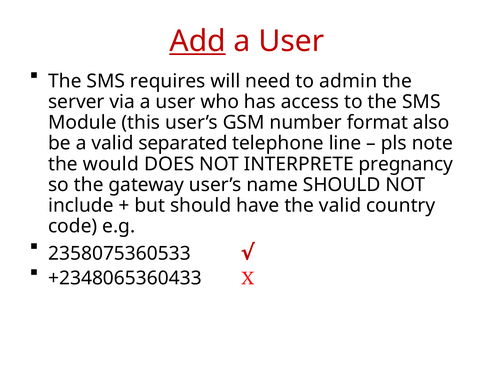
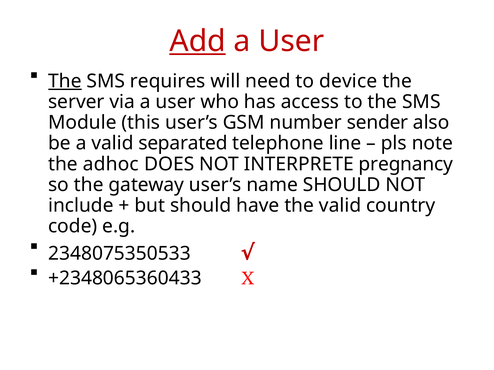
The underline: none -> present (65, 81)
admin: admin -> device (348, 81)
format: format -> sender (377, 123)
would: would -> adhoc (111, 164)
2358075360533: 2358075360533 -> 2348075350533 (119, 254)
